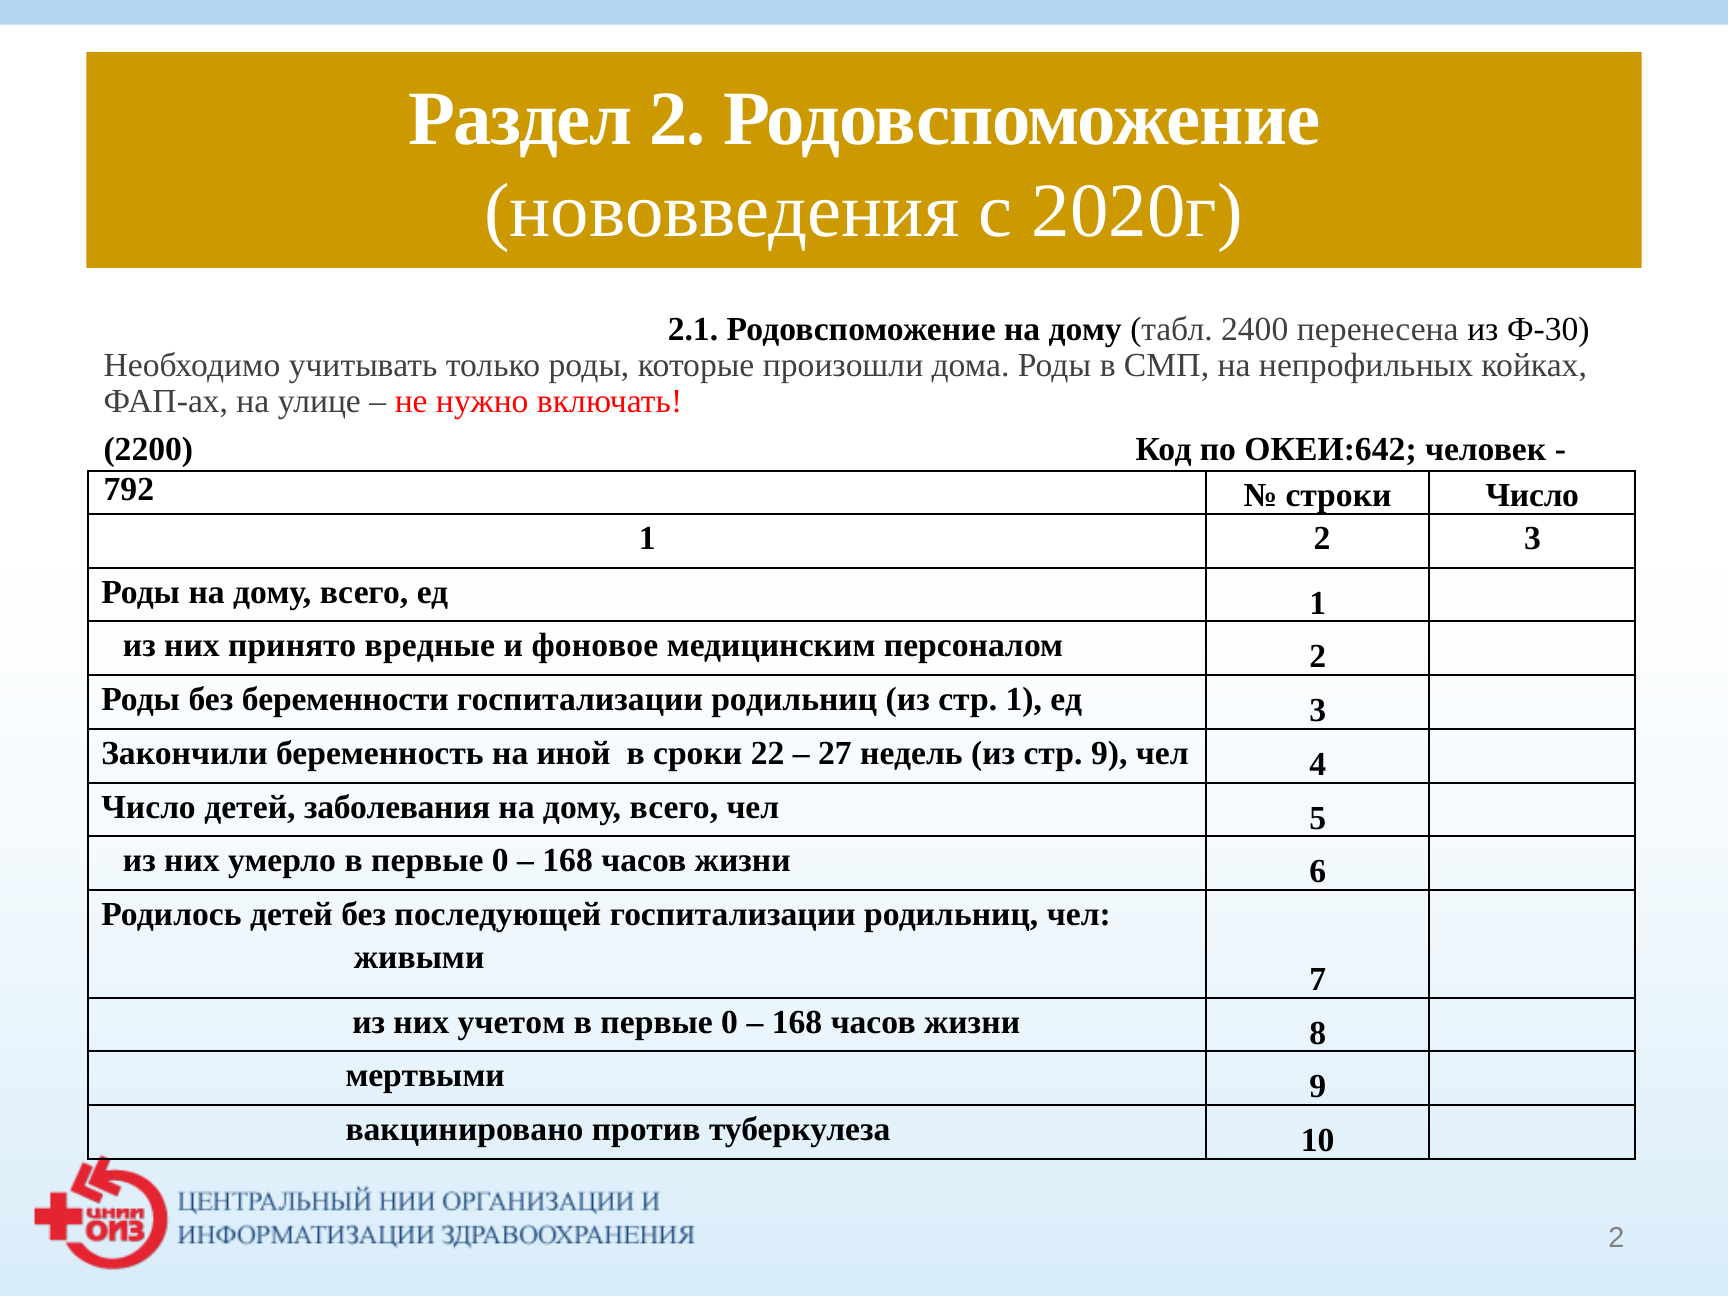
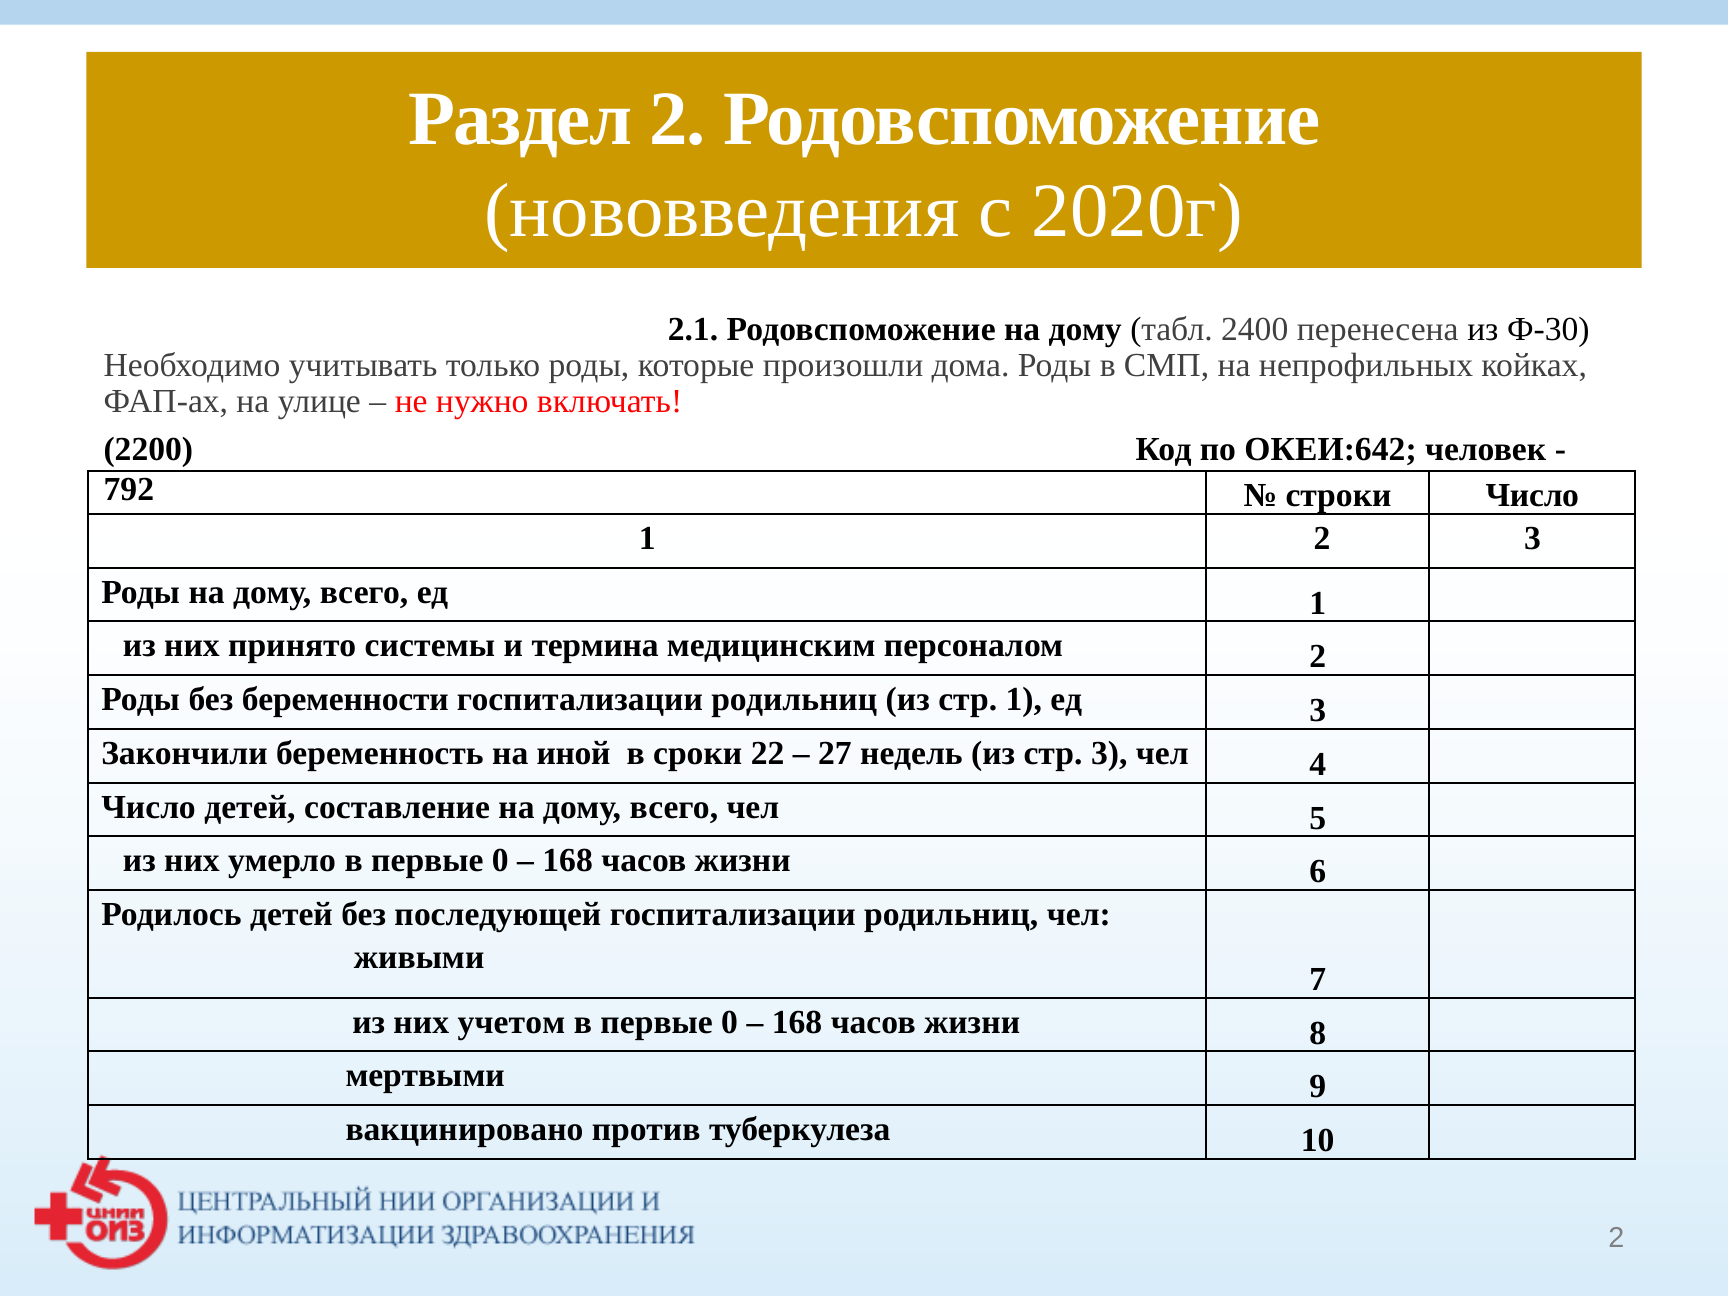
вредные: вредные -> системы (430, 646)
фоновое: фоновое -> термина (595, 646)
стр 9: 9 -> 3 (1109, 753)
заболевания: заболевания -> составление (397, 807)
